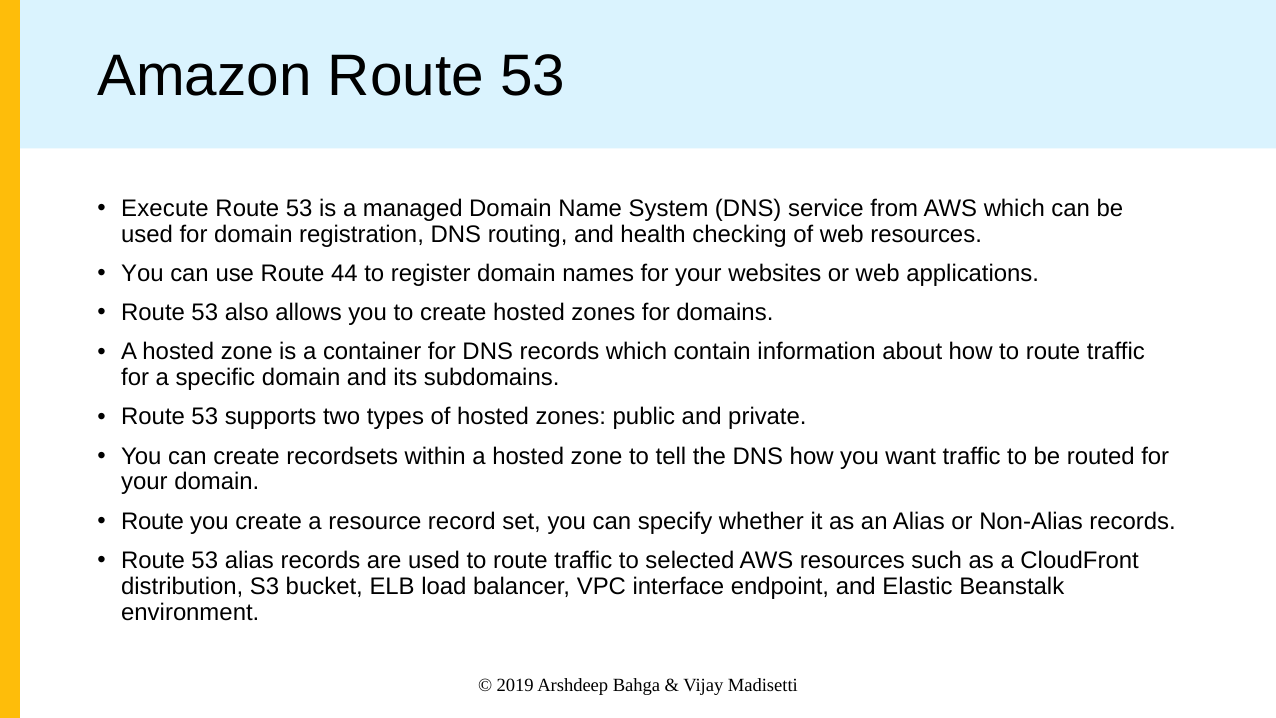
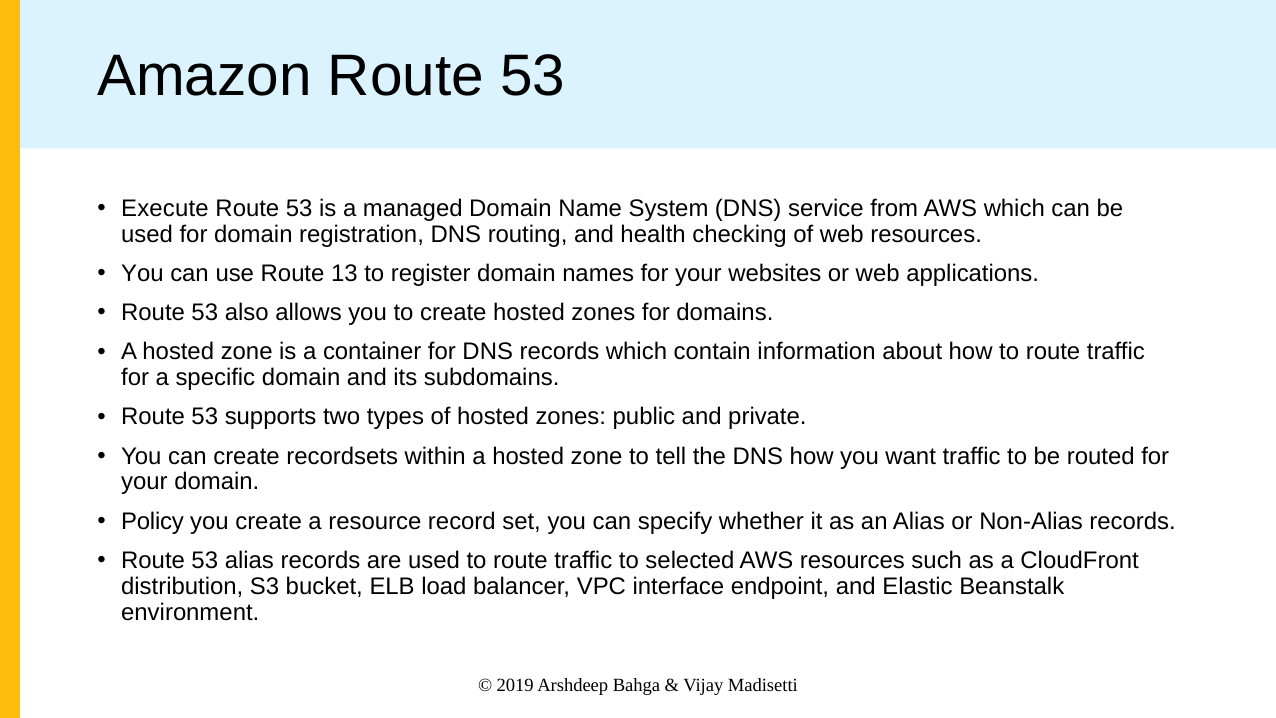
44: 44 -> 13 (344, 274)
Route: Route -> Policy (153, 521)
